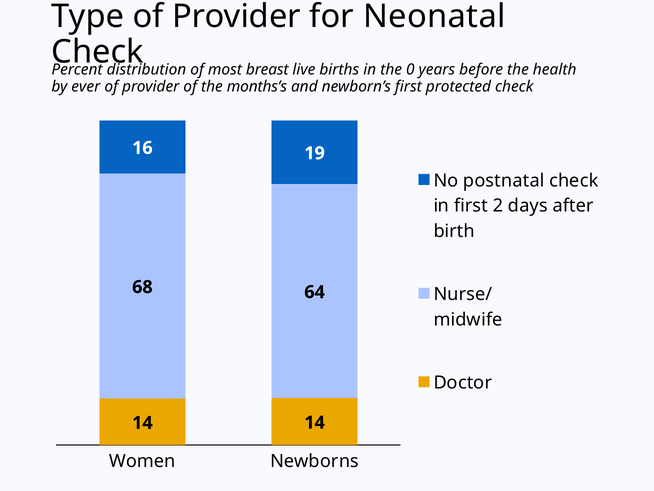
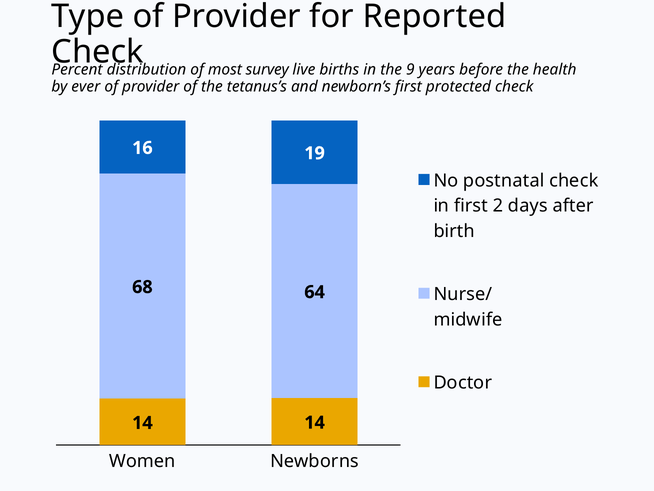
Neonatal: Neonatal -> Reported (434, 17)
breast: breast -> survey (267, 70)
0: 0 -> 9 (410, 70)
months’s: months’s -> tetanus’s (257, 86)
